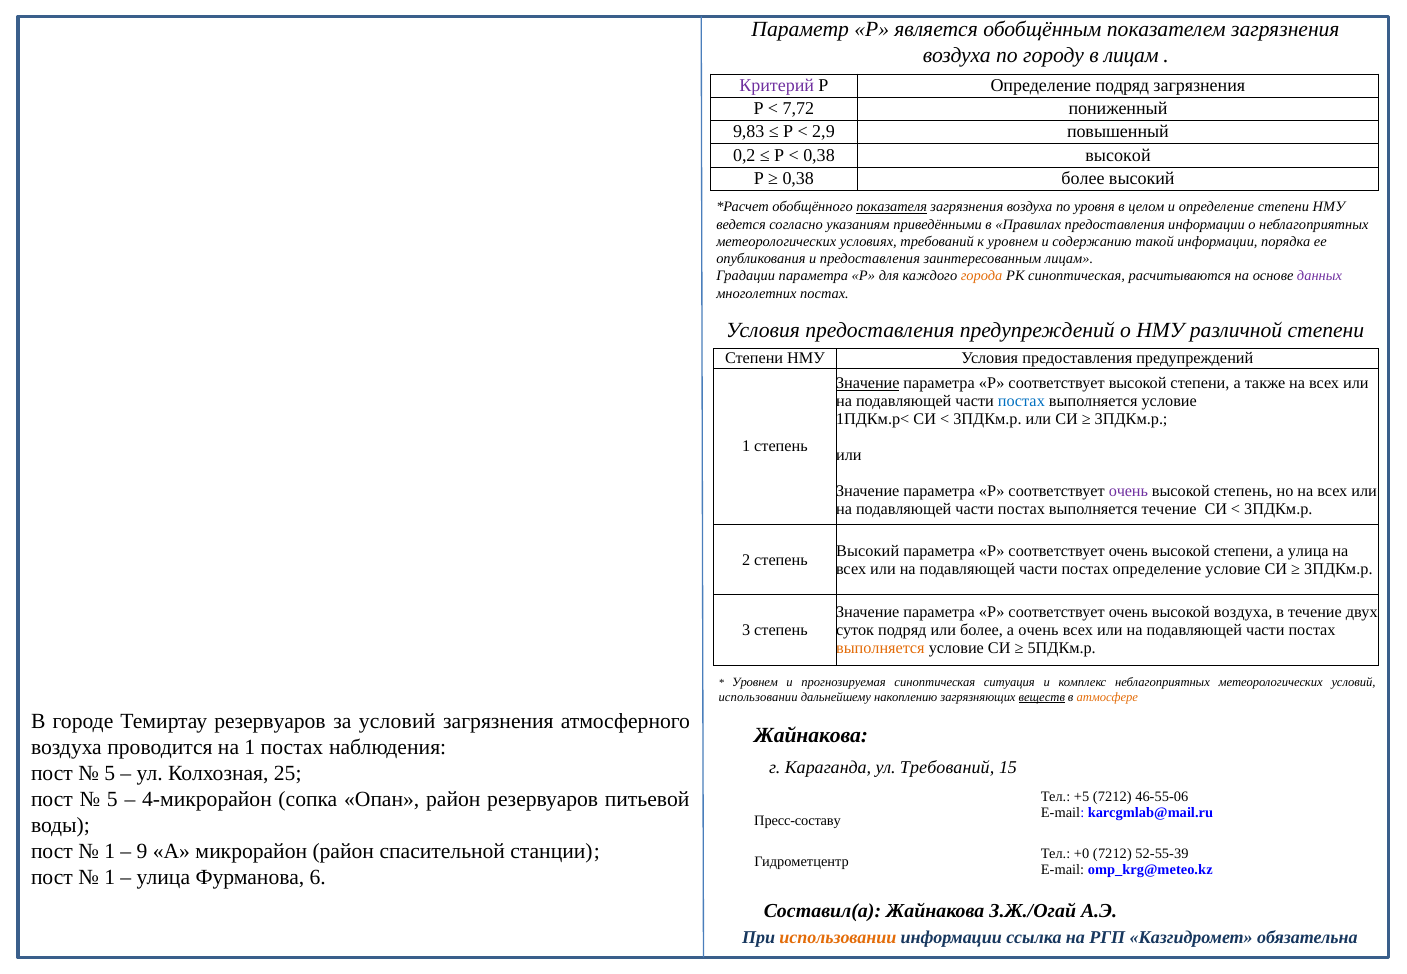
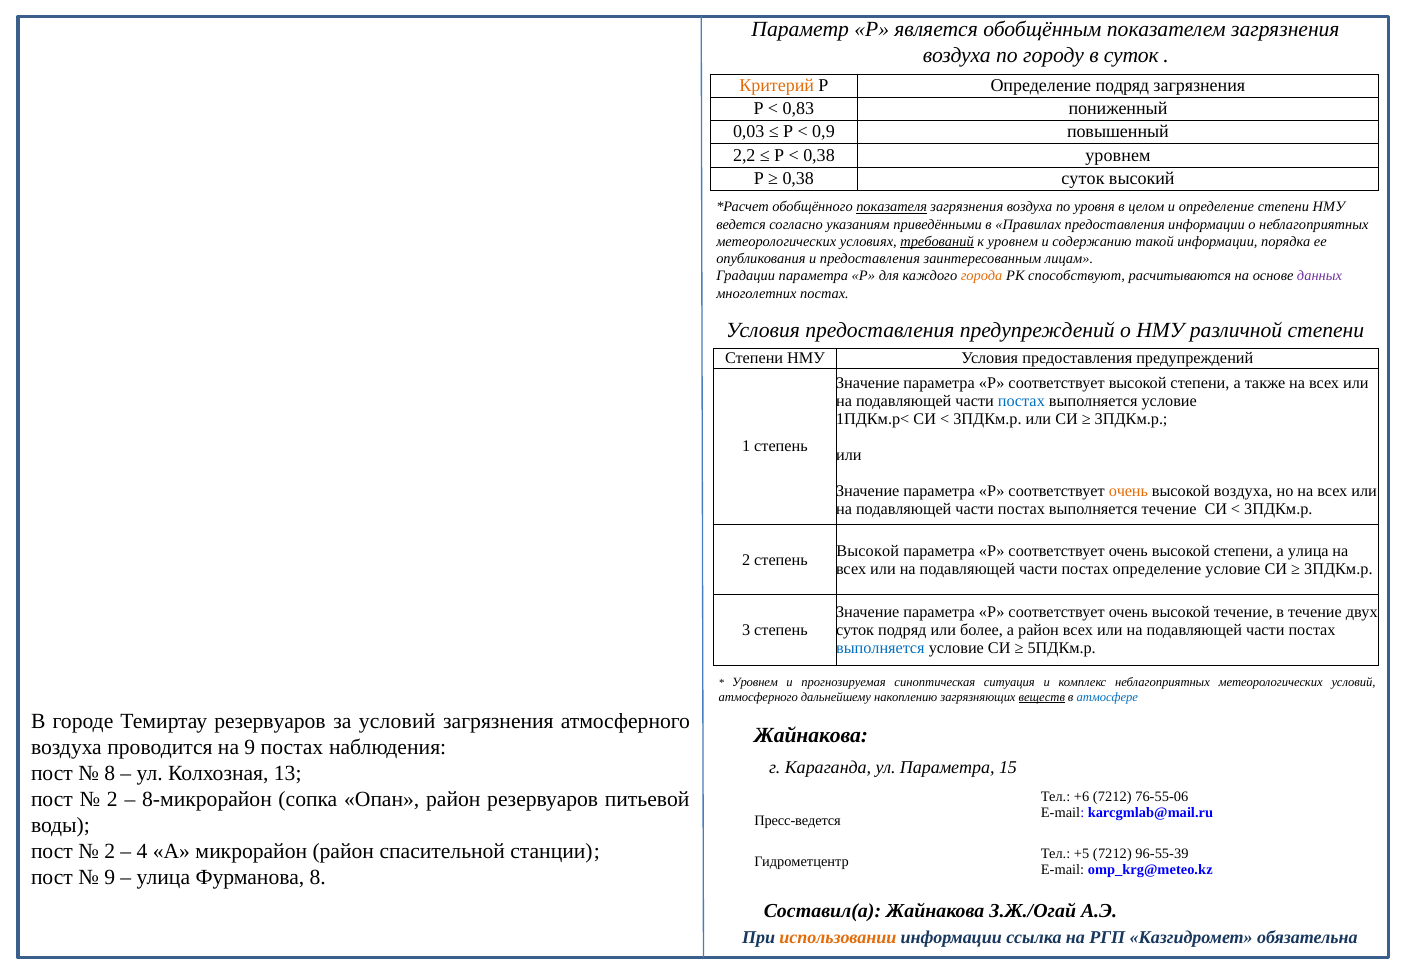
в лицам: лицам -> суток (1131, 55)
Критерий colour: purple -> orange (777, 86)
7,72: 7,72 -> 0,83 (798, 109)
9,83: 9,83 -> 0,03 (749, 132)
2,9: 2,9 -> 0,9 (823, 132)
0,2: 0,2 -> 2,2 (744, 155)
0,38 высокой: высокой -> уровнем (1118, 155)
0,38 более: более -> суток (1083, 178)
требований underline: none -> present (937, 242)
РК синоптическая: синоптическая -> способствуют (1077, 276)
Значение underline: present -> none (868, 383)
очень colour: purple -> orange (1128, 491)
высокой степень: степень -> воздуха (1243, 491)
Высокий: Высокий -> Высокой (868, 551)
высокой воздуха: воздуха -> течение (1243, 612)
а очень: очень -> район (1039, 630)
выполняется colour: orange -> blue (880, 648)
использовании: использовании -> атмосферного (758, 697)
атмосфере colour: orange -> blue (1107, 697)
на 1: 1 -> 9 (250, 748)
ул Требований: Требований -> Параметра (947, 767)
5: 5 -> 8 (110, 774)
25: 25 -> 13 (288, 774)
5: 5 -> 2 (112, 800)
4-микрорайон: 4-микрорайон -> 8-микрорайон (207, 800)
+5: +5 -> +6 (1082, 797)
46-55-06: 46-55-06 -> 76-55-06 (1162, 797)
Пресс-составу: Пресс-составу -> Пресс-ведется (798, 821)
1: 1 -> 2 (110, 851)
9: 9 -> 4 (142, 851)
+0: +0 -> +5 (1082, 853)
52-55-39: 52-55-39 -> 96-55-39 (1162, 853)
1: 1 -> 9 (110, 877)
Фурманова 6: 6 -> 8 (318, 877)
